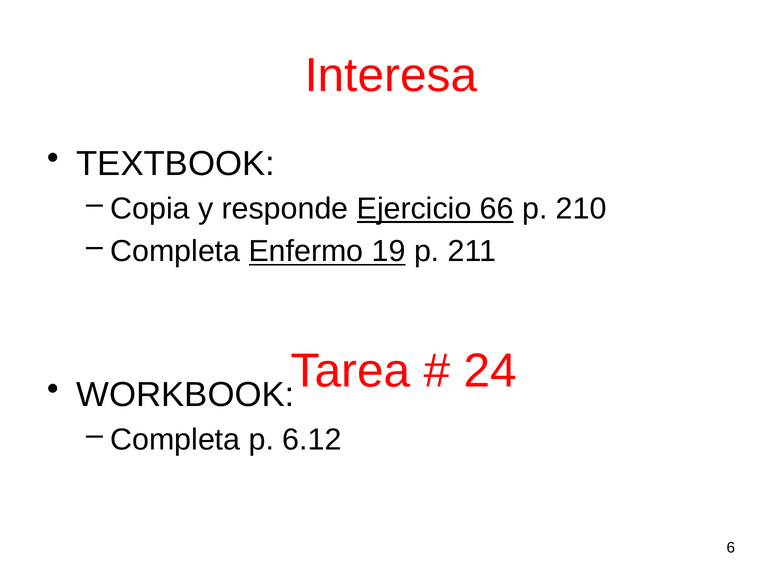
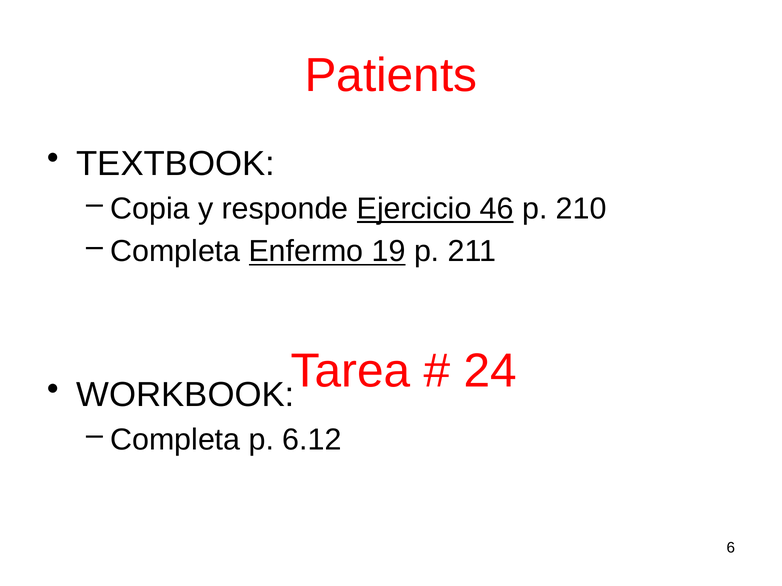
Interesa: Interesa -> Patients (391, 76)
66: 66 -> 46 (497, 209)
